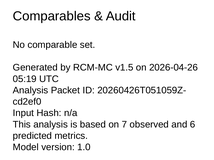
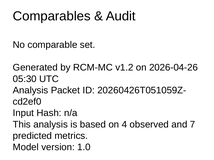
v1.5: v1.5 -> v1.2 (124, 68)
05:19: 05:19 -> 05:30 (25, 79)
7: 7 -> 4 (124, 125)
6: 6 -> 7 (193, 125)
